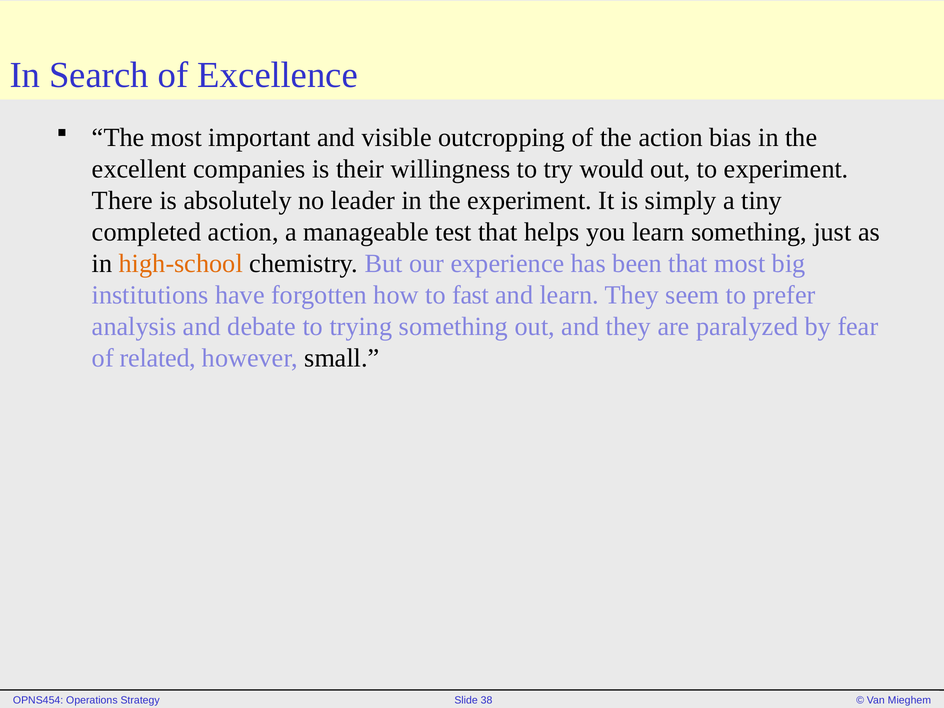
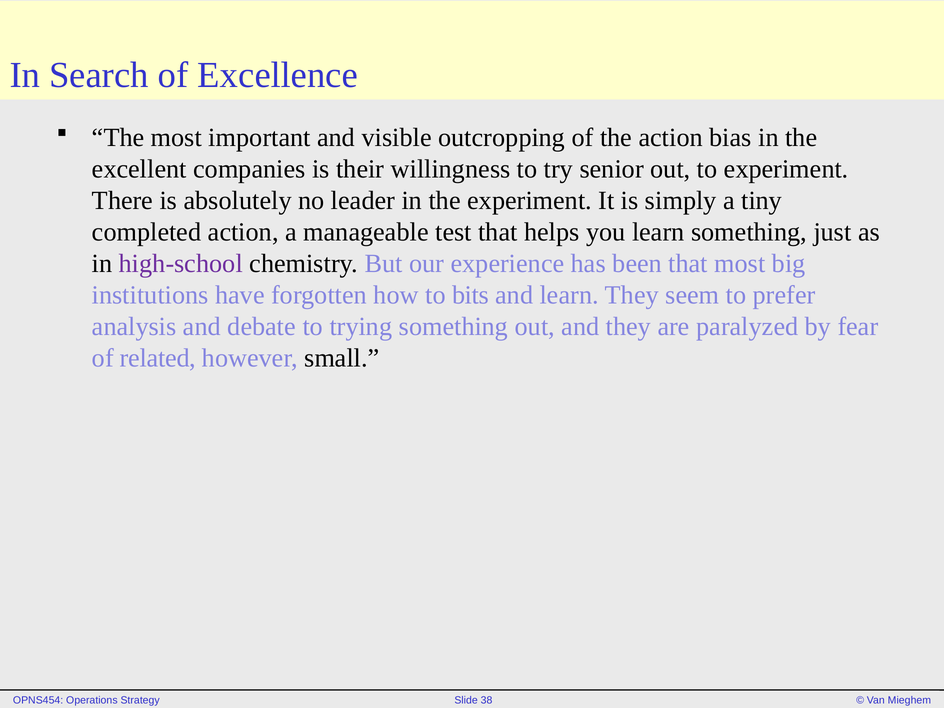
would: would -> senior (612, 169)
high-school colour: orange -> purple (181, 264)
fast: fast -> bits (471, 295)
